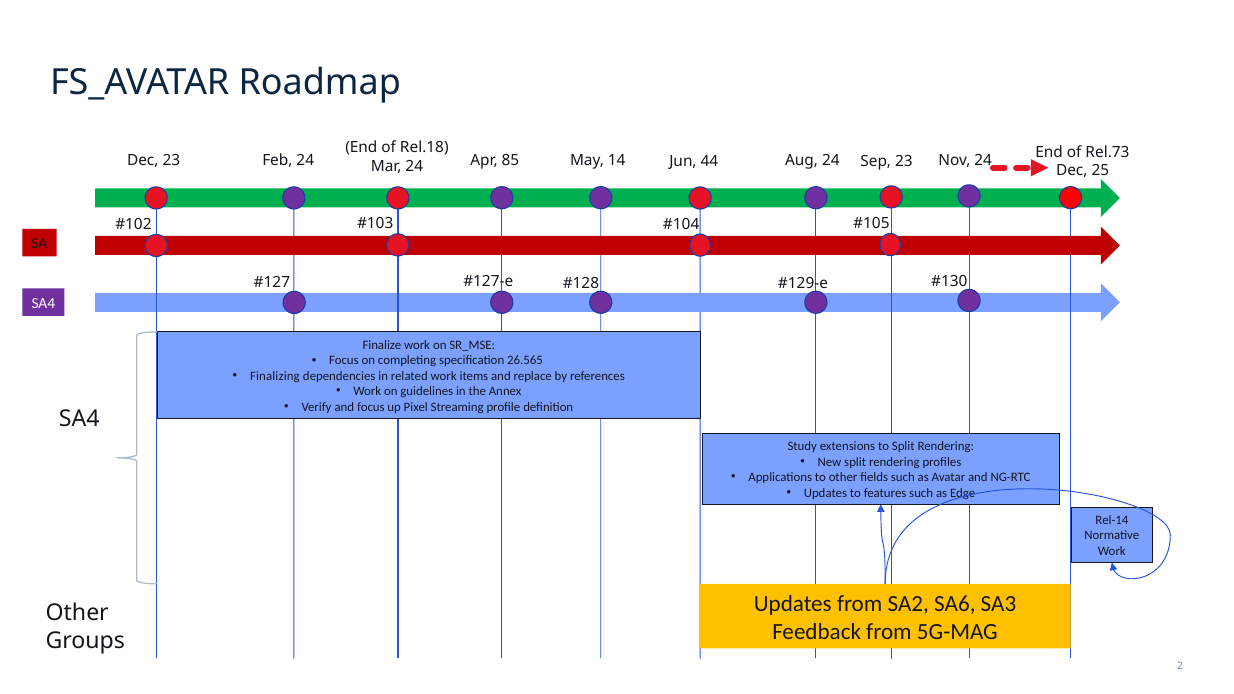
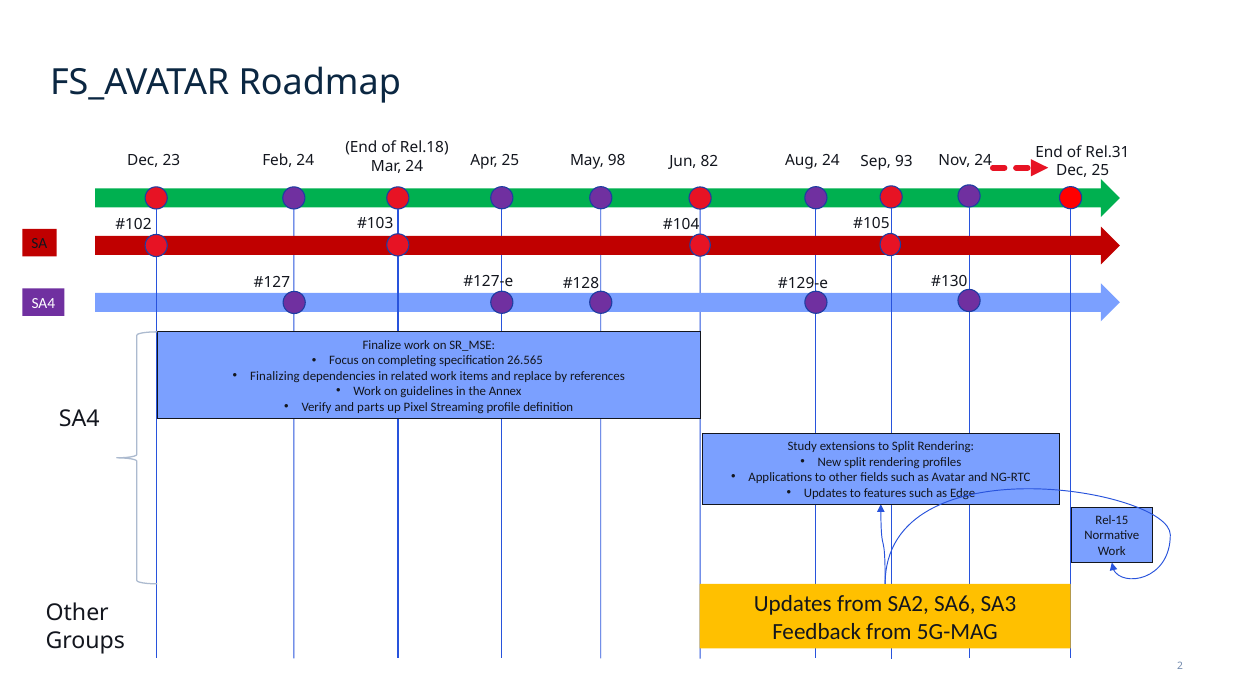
Rel.73: Rel.73 -> Rel.31 (1108, 152)
Apr 85: 85 -> 25 (510, 161)
14: 14 -> 98 (617, 161)
44: 44 -> 82 (709, 161)
Sep 23: 23 -> 93 (904, 162)
and focus: focus -> parts (371, 407)
Rel-14: Rel-14 -> Rel-15 (1112, 520)
